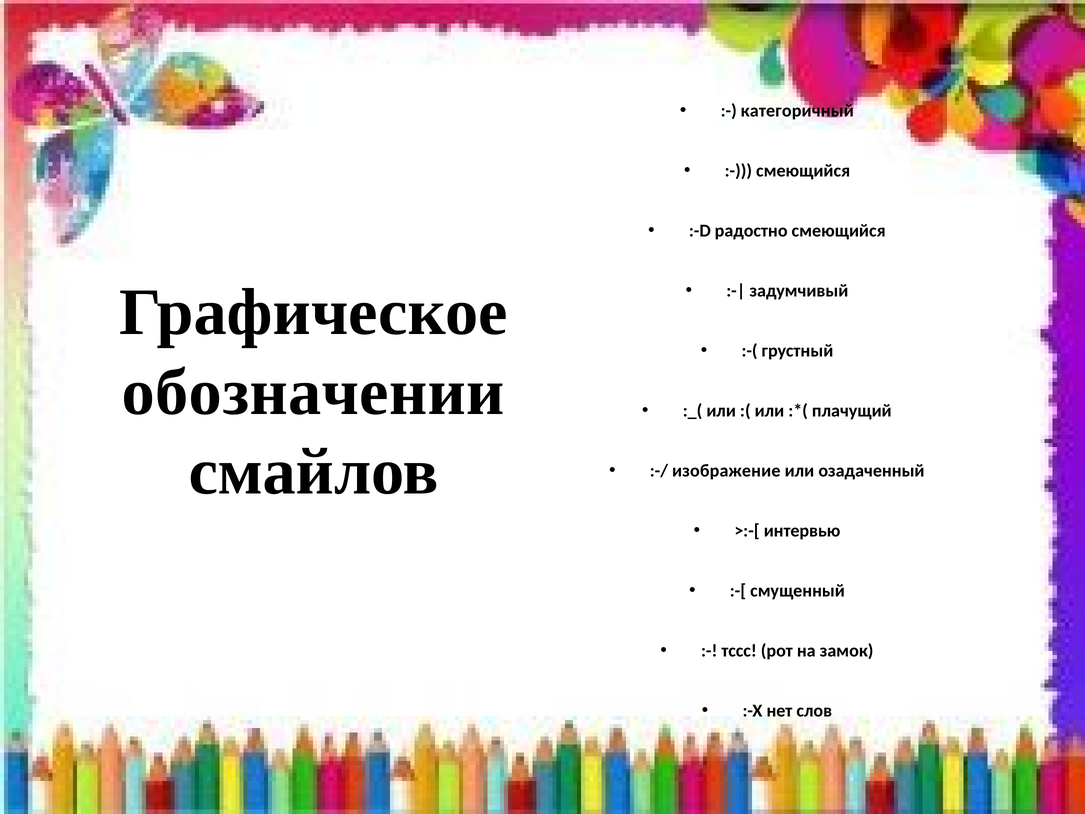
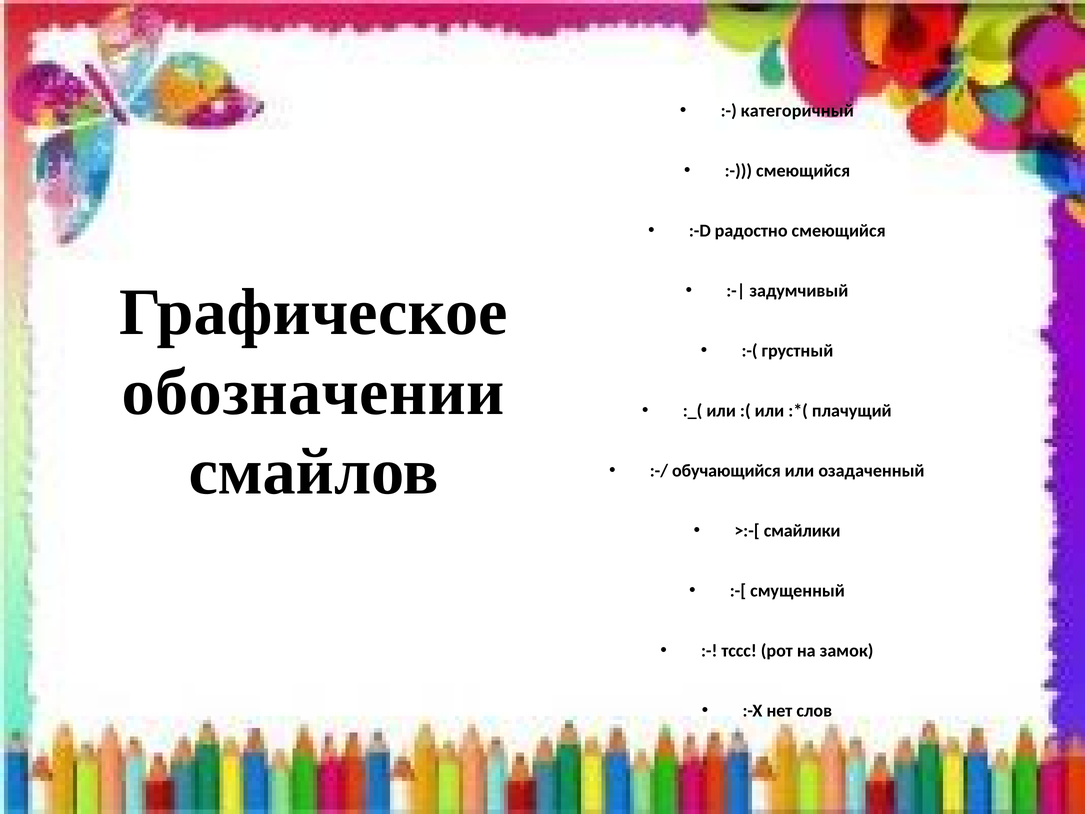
изображение: изображение -> обучающийся (726, 471)
интервью: интервью -> смайлики (802, 531)
